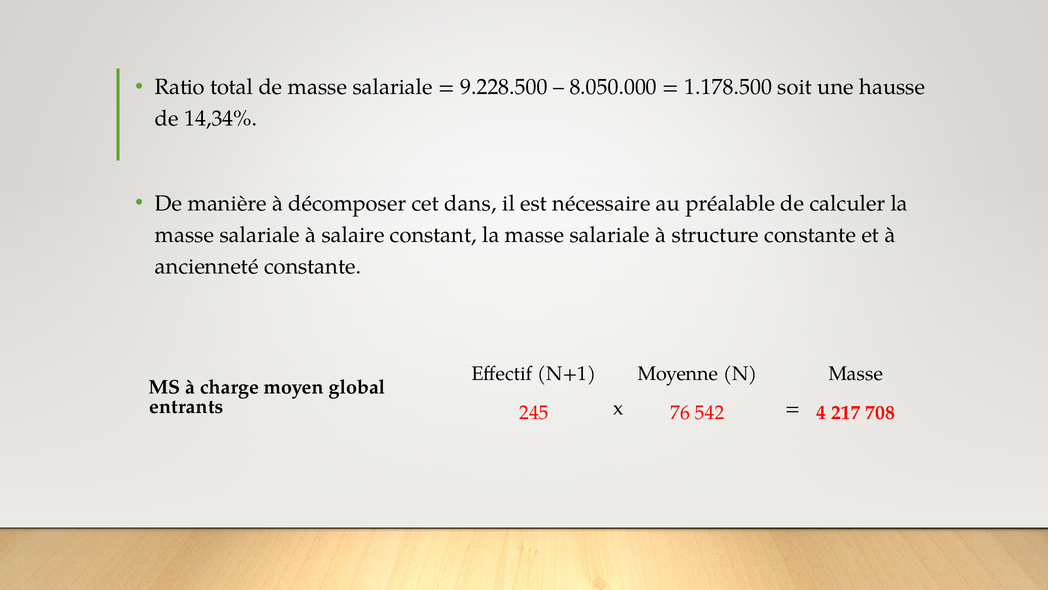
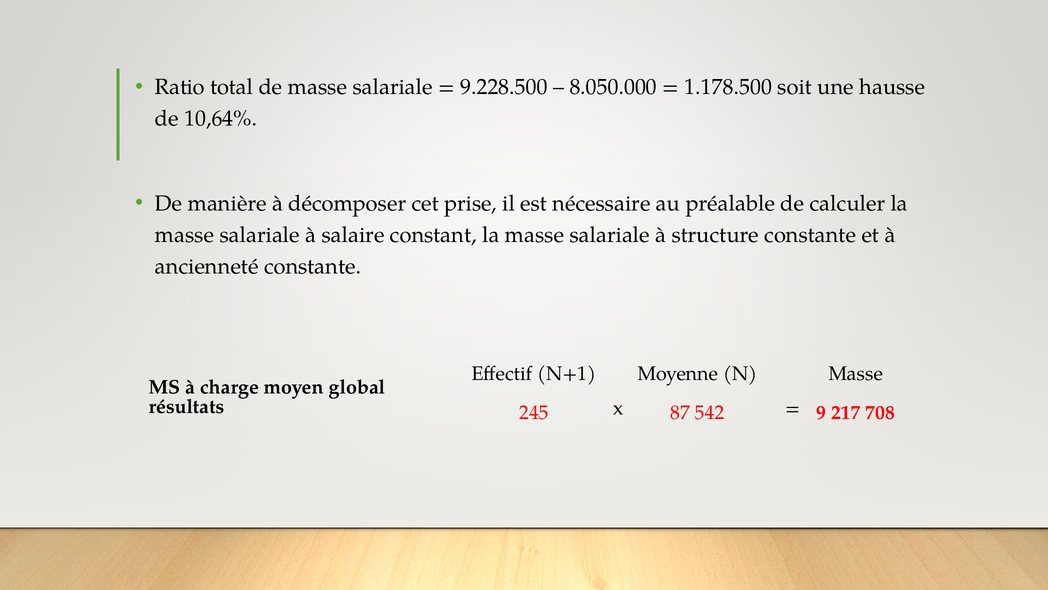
14,34%: 14,34% -> 10,64% (221, 119)
dans: dans -> prise (471, 203)
entrants: entrants -> résultats (187, 406)
76: 76 -> 87 (680, 412)
4: 4 -> 9 (821, 412)
